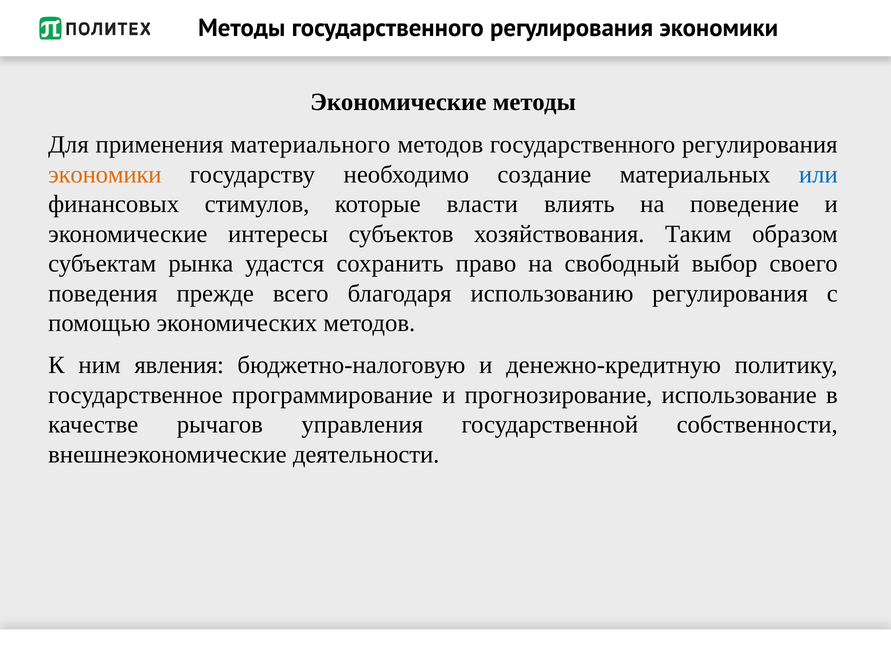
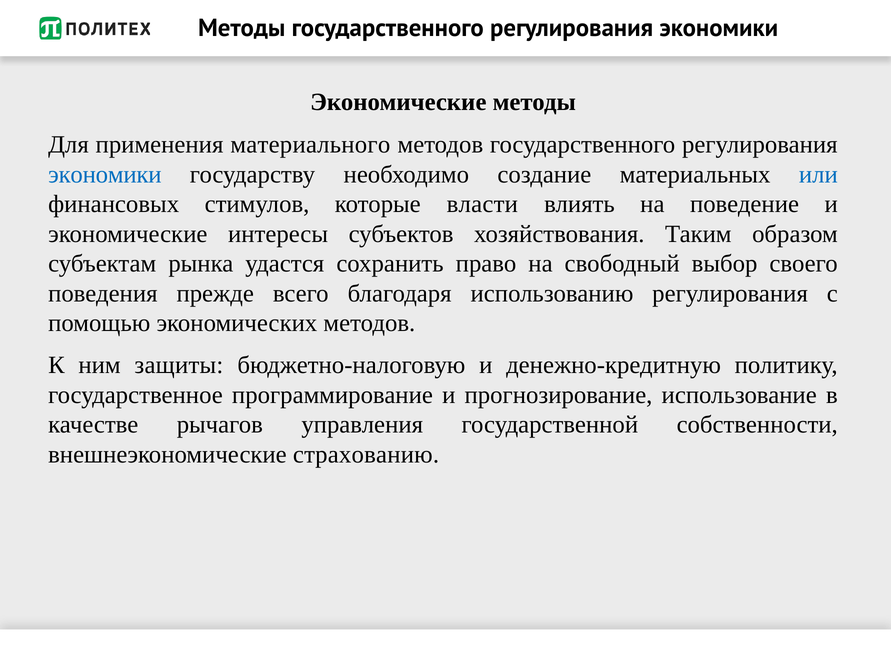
экономики colour: orange -> blue (105, 175)
явления: явления -> защиты (179, 365)
деятельности: деятельности -> страхованию (366, 455)
